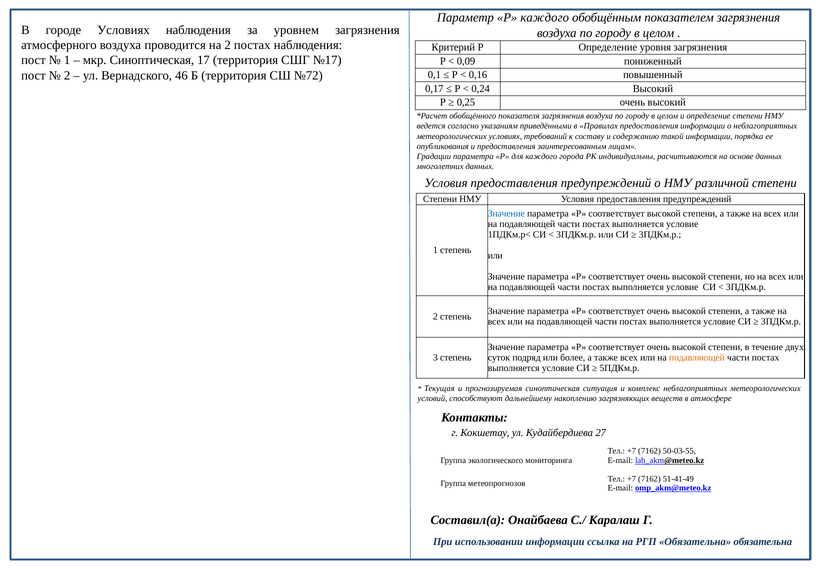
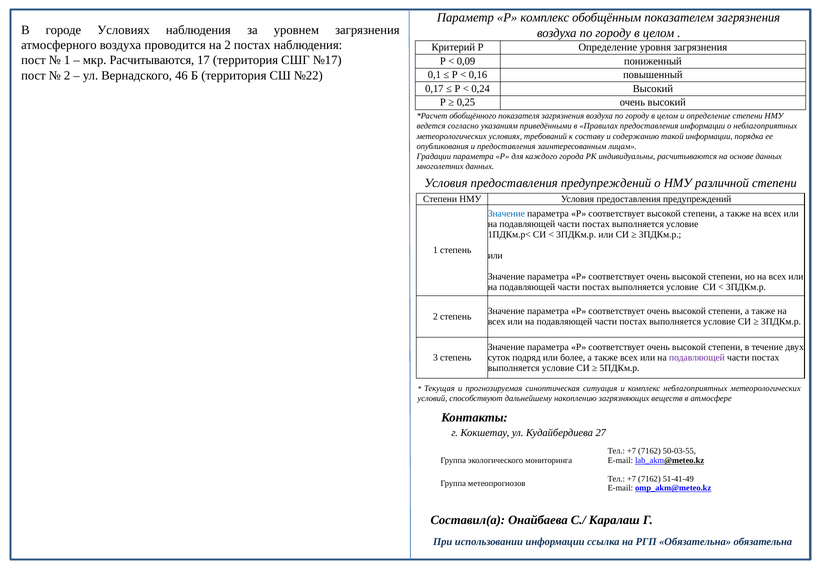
Р каждого: каждого -> комплекс (545, 18)
мкр Синоптическая: Синоптическая -> Расчитываются (152, 60)
№72: №72 -> №22 (308, 75)
подавляющей colour: orange -> purple (697, 357)
